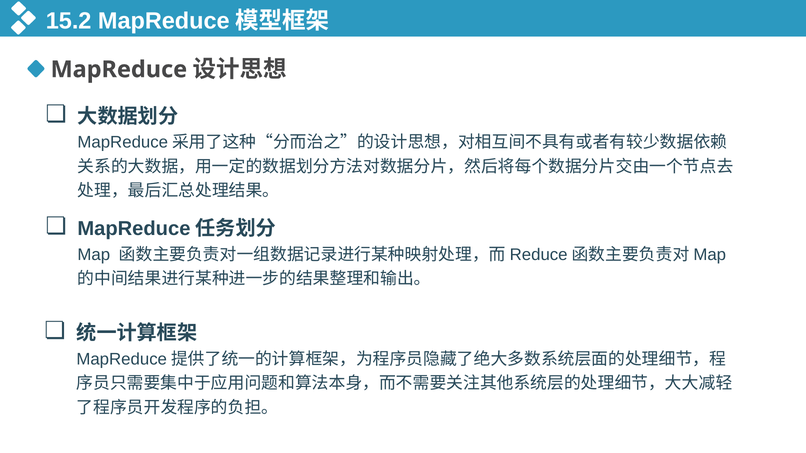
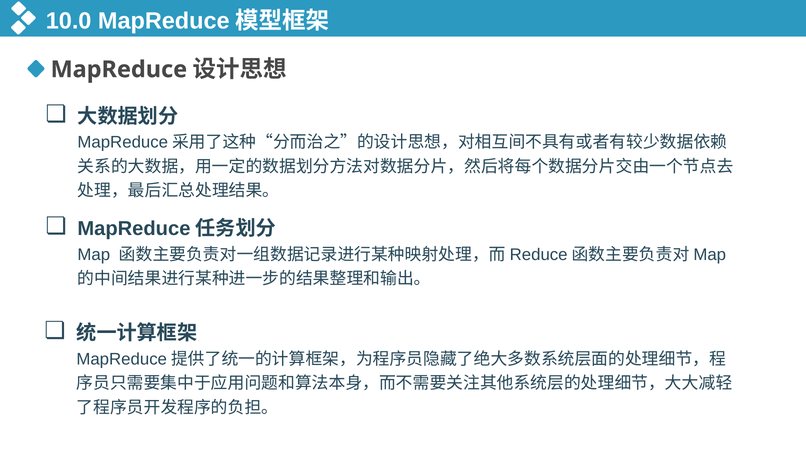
15.2: 15.2 -> 10.0 (69, 21)
